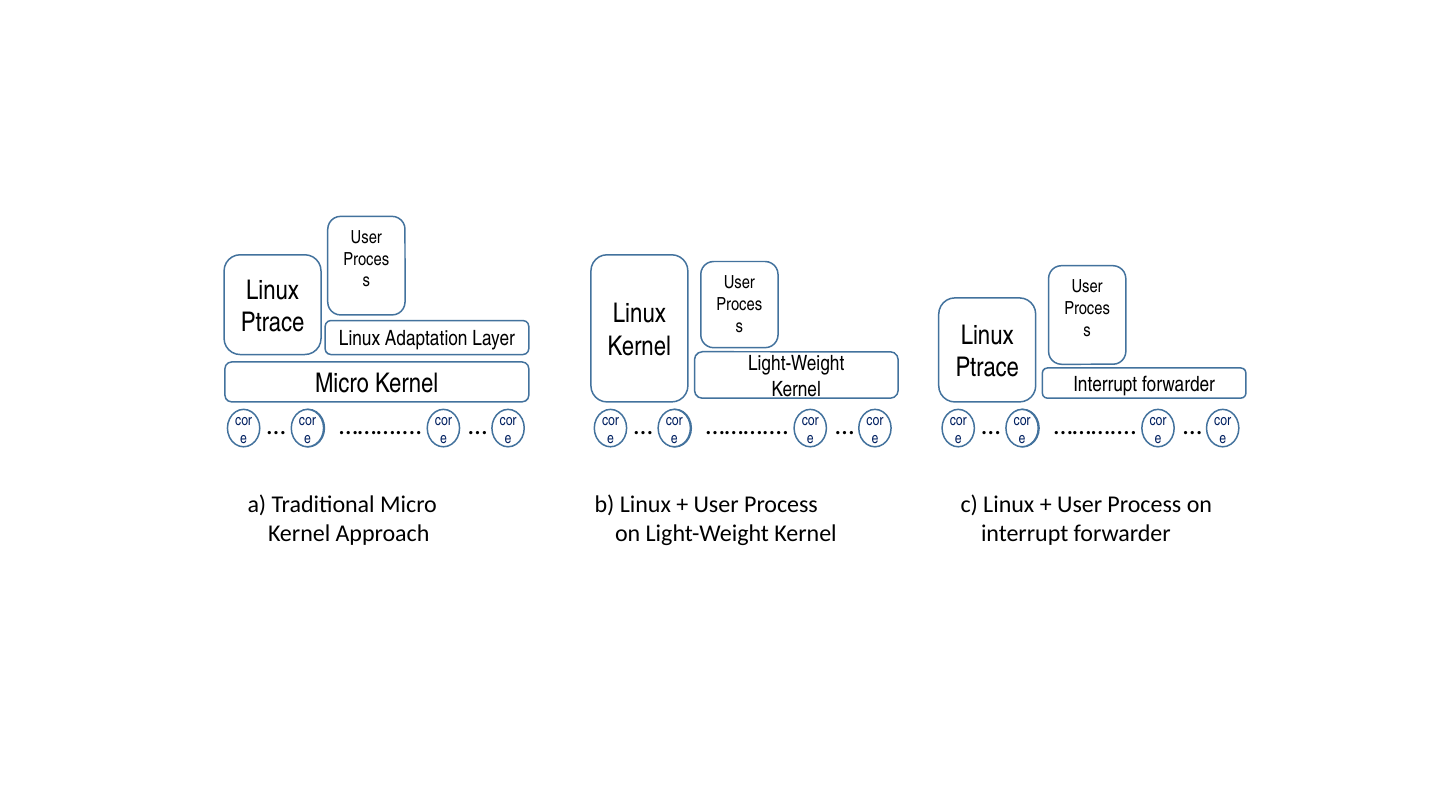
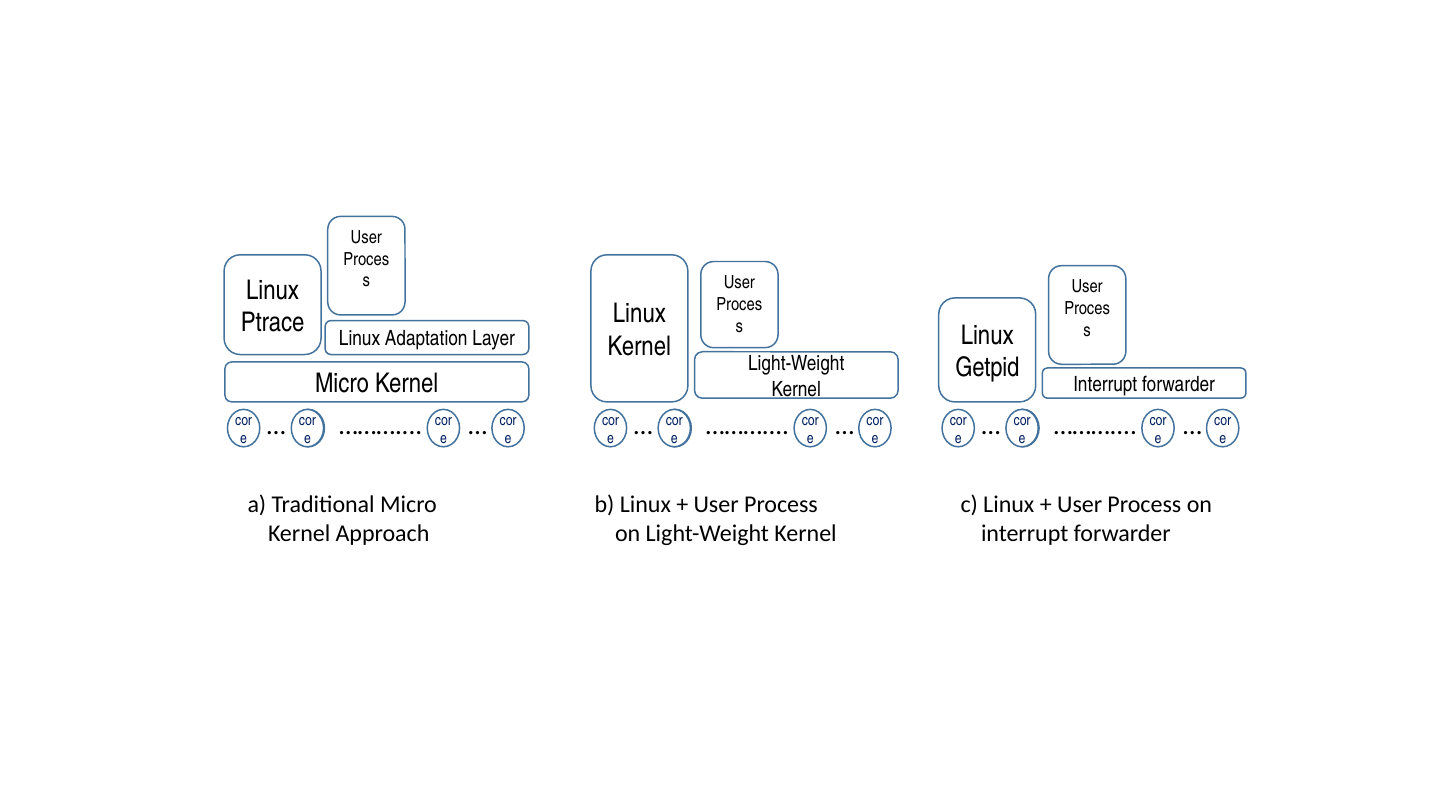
Ptrace: Ptrace -> Getpid (987, 368)
